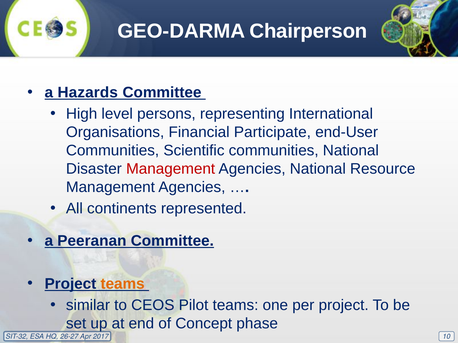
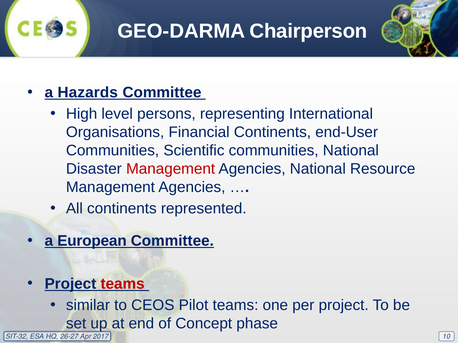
Financial Participate: Participate -> Continents (272, 132)
Peeranan: Peeranan -> European (92, 241)
teams colour: orange -> red (123, 284)
